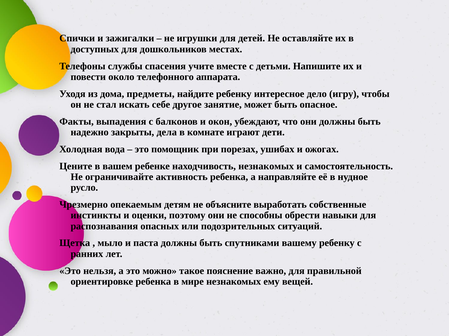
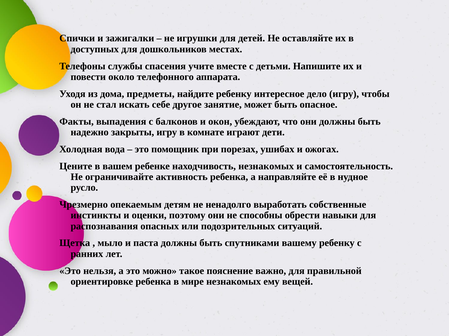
закрыты дела: дела -> игру (167, 133)
объясните: объясните -> ненадолго (228, 205)
